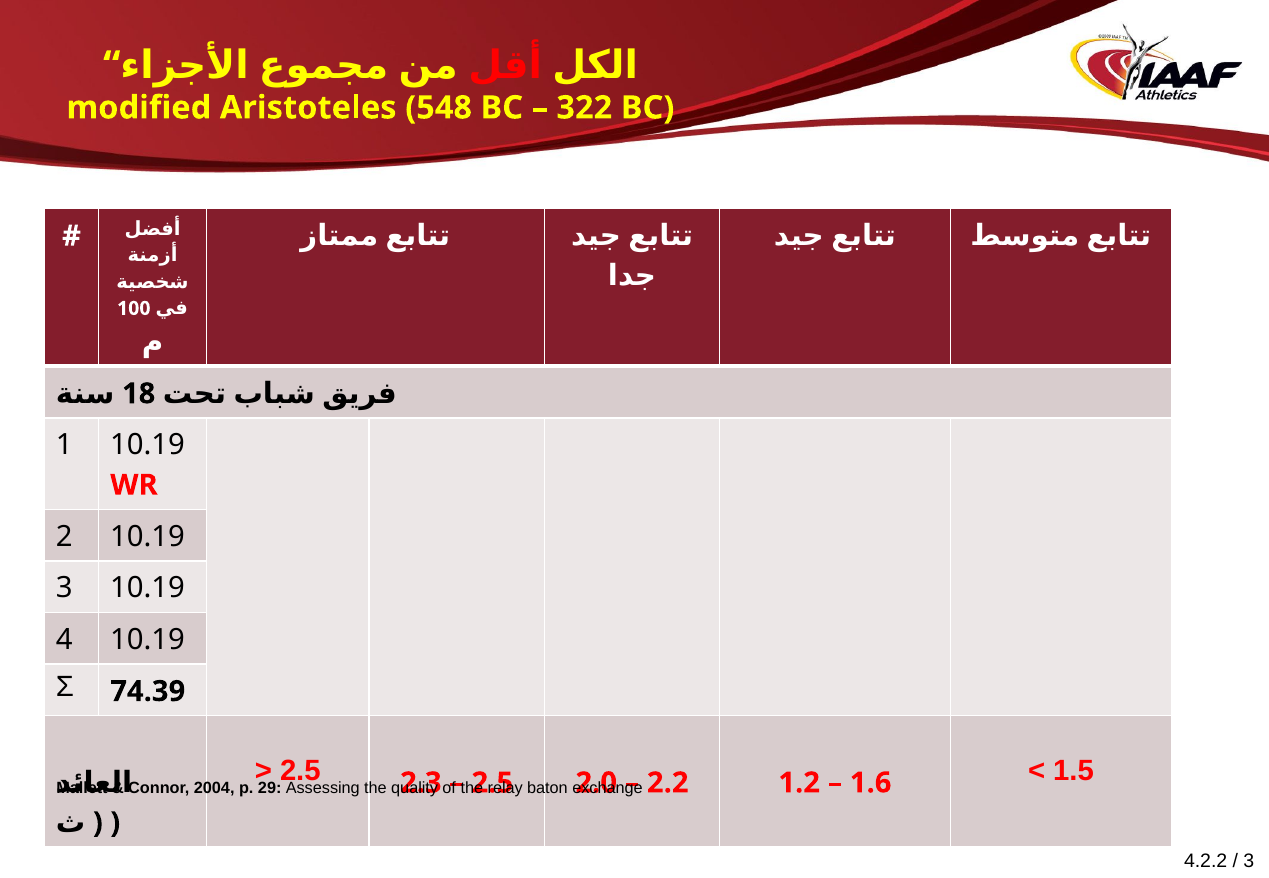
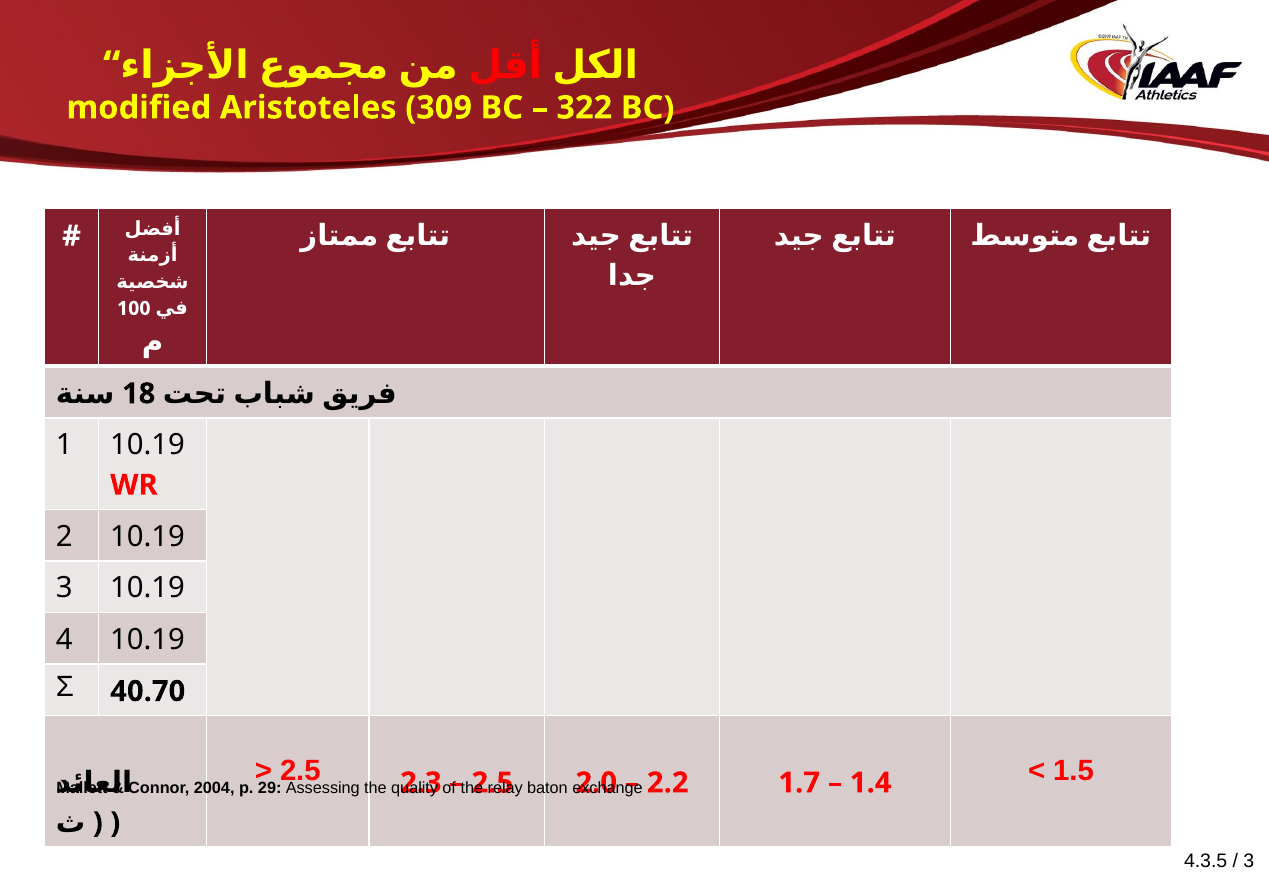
548: 548 -> 309 (439, 108)
74.39: 74.39 -> 40.70 (148, 692)
1.2: 1.2 -> 1.7 (799, 783)
1.6: 1.6 -> 1.4 (871, 783)
4.2.2: 4.2.2 -> 4.3.5 (1206, 862)
